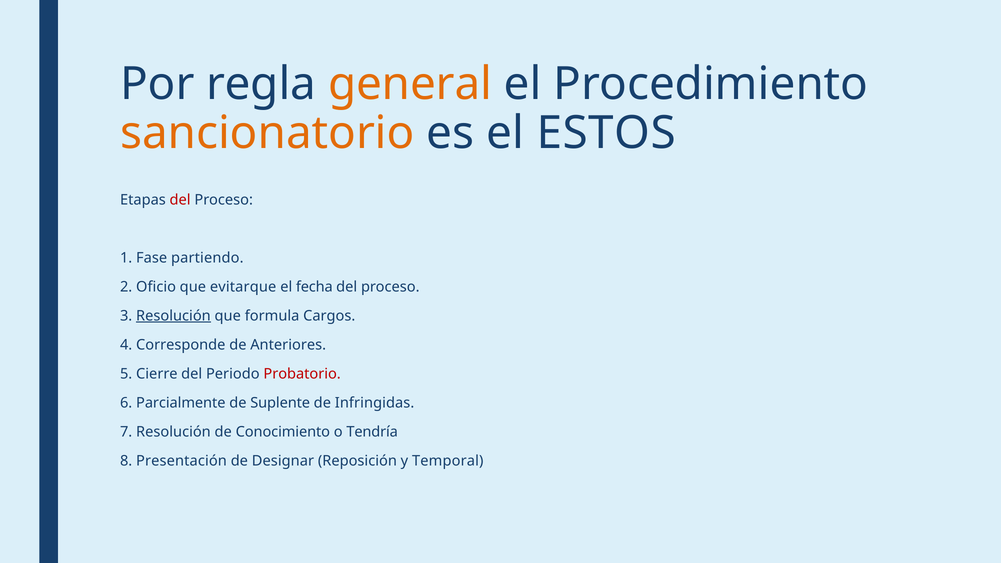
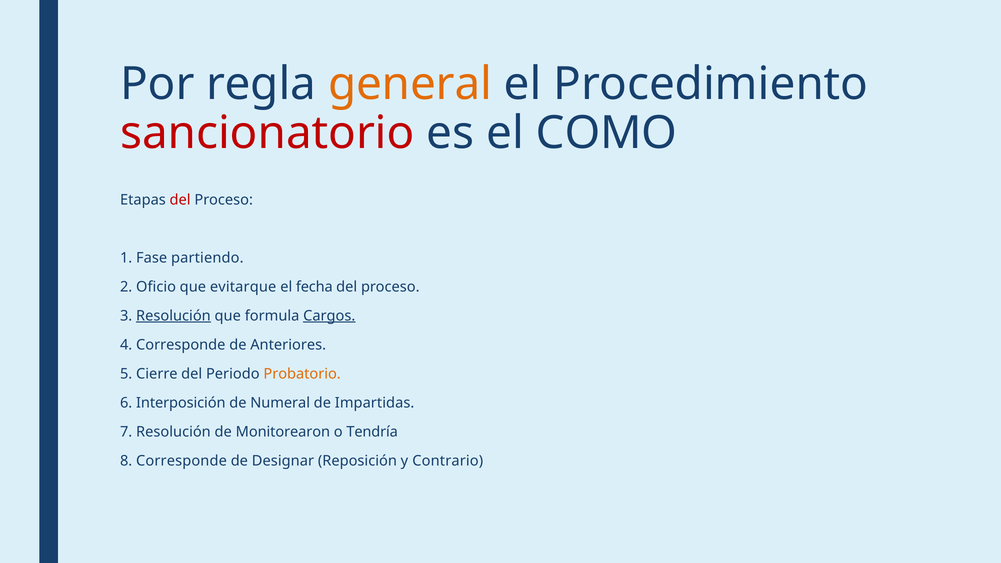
sancionatorio colour: orange -> red (267, 133)
ESTOS: ESTOS -> COMO (607, 133)
Cargos underline: none -> present (329, 316)
Probatorio colour: red -> orange (302, 374)
Parcialmente: Parcialmente -> Interposición (181, 403)
Suplente: Suplente -> Numeral (280, 403)
Infringidas: Infringidas -> Impartidas (375, 403)
Conocimiento: Conocimiento -> Monitorearon (283, 432)
8 Presentación: Presentación -> Corresponde (181, 461)
Temporal: Temporal -> Contrario (448, 461)
